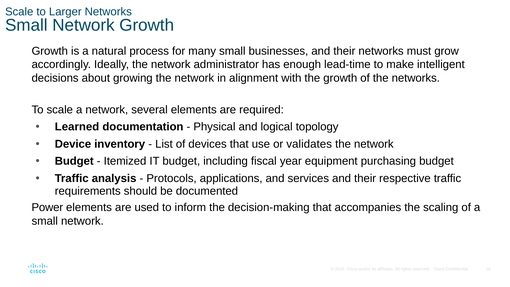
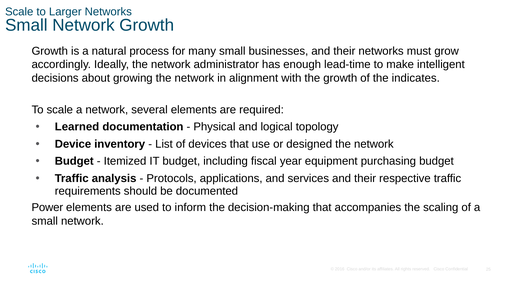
the networks: networks -> indicates (416, 78)
validates: validates -> designed (309, 144)
